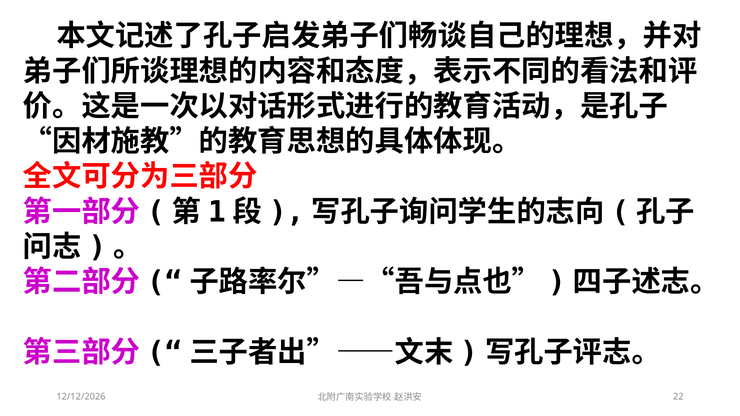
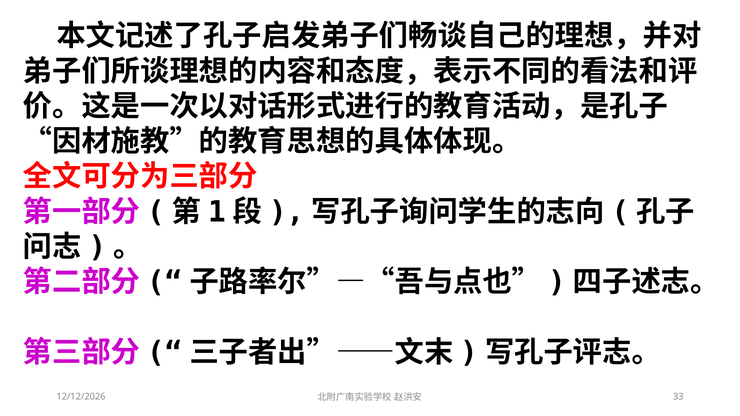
22: 22 -> 33 (678, 397)
